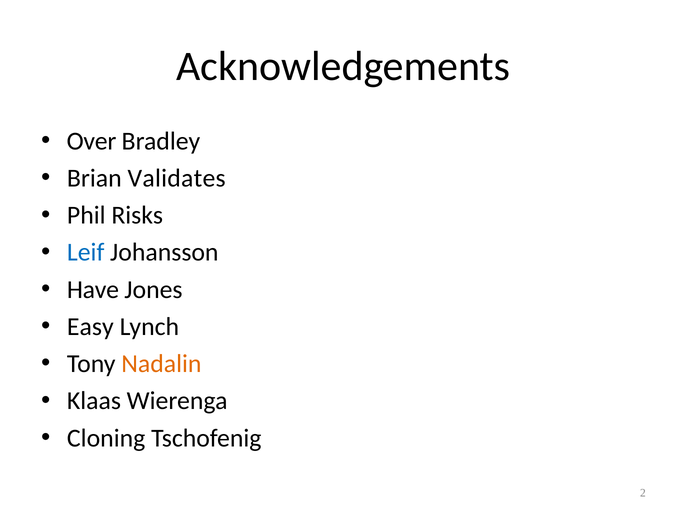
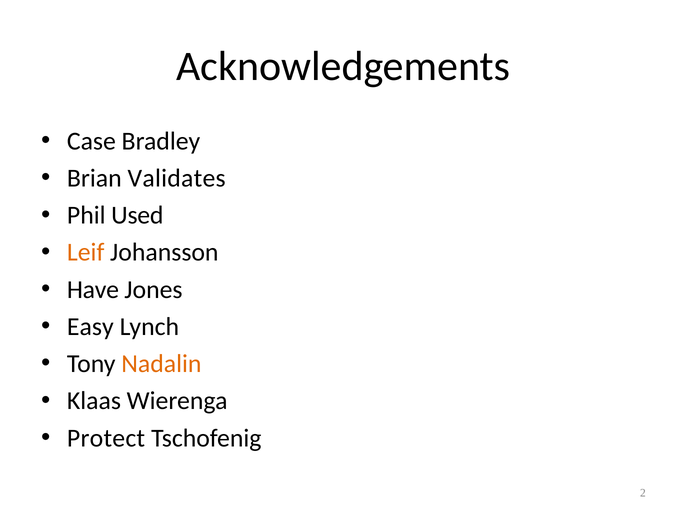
Over: Over -> Case (91, 141)
Risks: Risks -> Used (137, 215)
Leif colour: blue -> orange (86, 252)
Cloning: Cloning -> Protect (106, 437)
